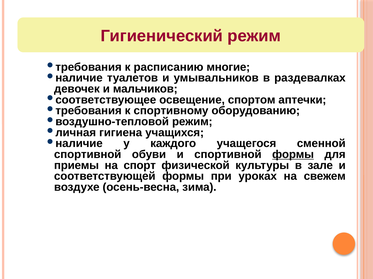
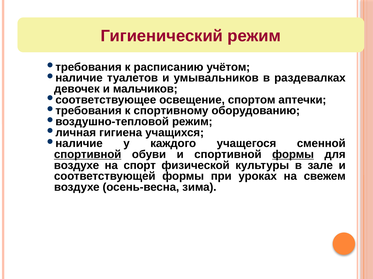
многие: многие -> учётом (228, 67)
спортивной underline: none -> present (88, 155)
приемы: приемы -> воздухе (77, 166)
